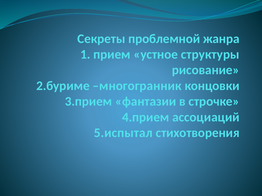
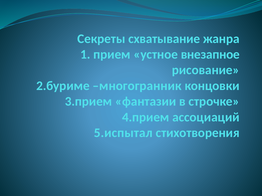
проблемной: проблемной -> схватывание (164, 39)
структуры: структуры -> внезапное (210, 55)
